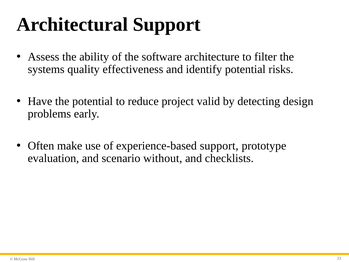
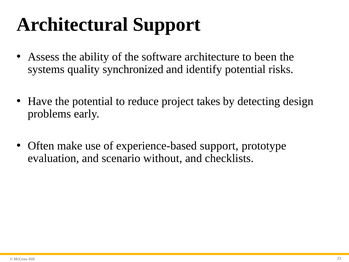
filter: filter -> been (265, 57)
effectiveness: effectiveness -> synchronized (133, 69)
valid: valid -> takes (208, 101)
